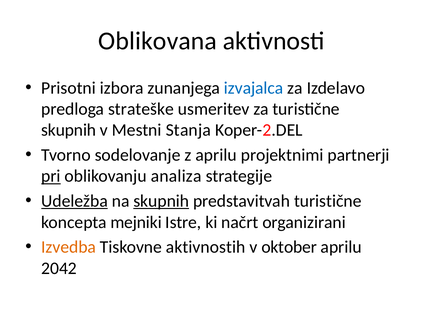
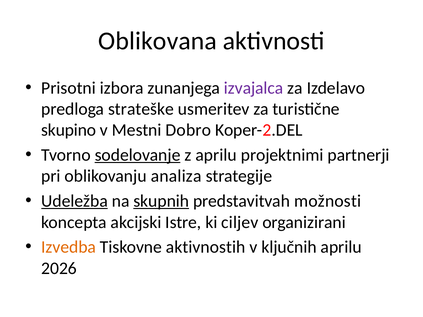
izvajalca colour: blue -> purple (254, 88)
skupnih: skupnih -> skupino (69, 130)
Stanja: Stanja -> Dobro (188, 130)
sodelovanje underline: none -> present (138, 155)
pri underline: present -> none (51, 176)
predstavitvah turistične: turistične -> možnosti (328, 201)
mejniki: mejniki -> akcijski (136, 222)
načrt: načrt -> ciljev (240, 222)
oktober: oktober -> ključnih (289, 247)
2042: 2042 -> 2026 (59, 268)
